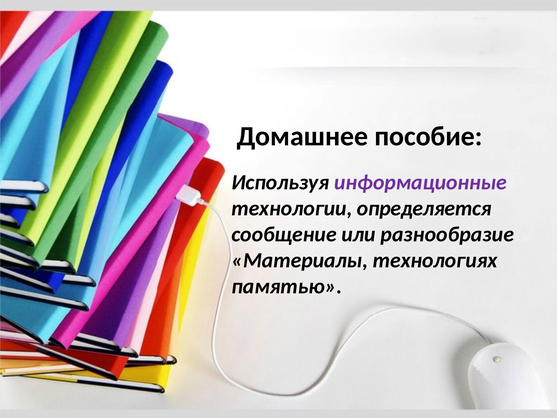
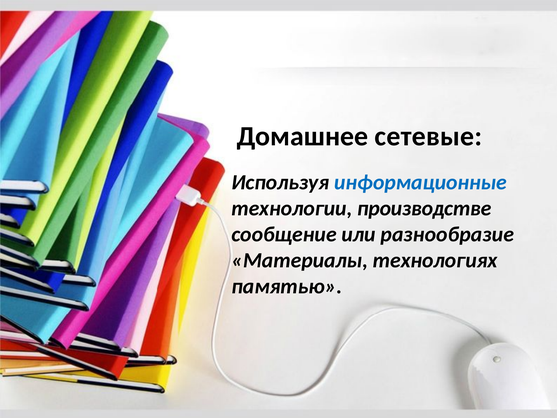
пособие: пособие -> сетевые (428, 136)
информационные colour: purple -> blue (421, 182)
определяется: определяется -> производстве (424, 208)
